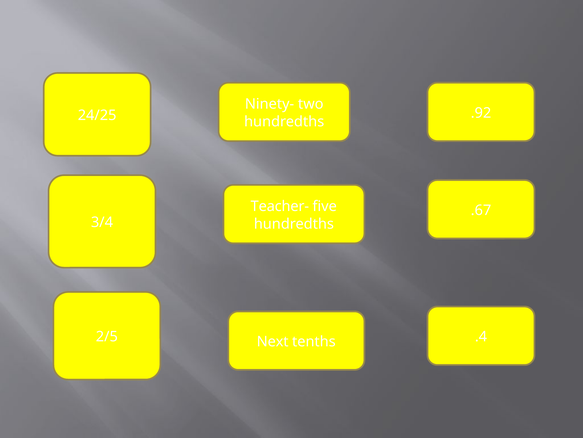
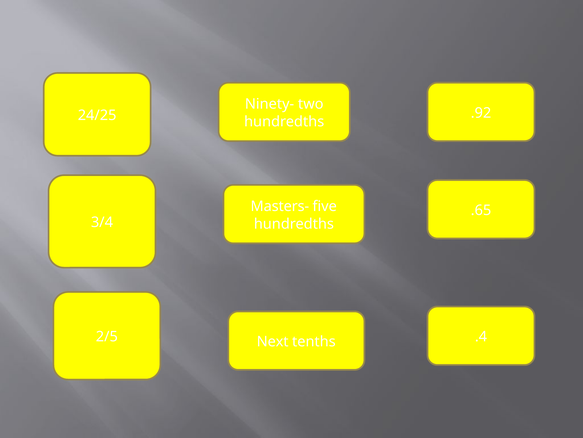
Teacher-: Teacher- -> Masters- (280, 206)
.67: .67 -> .65 (481, 210)
